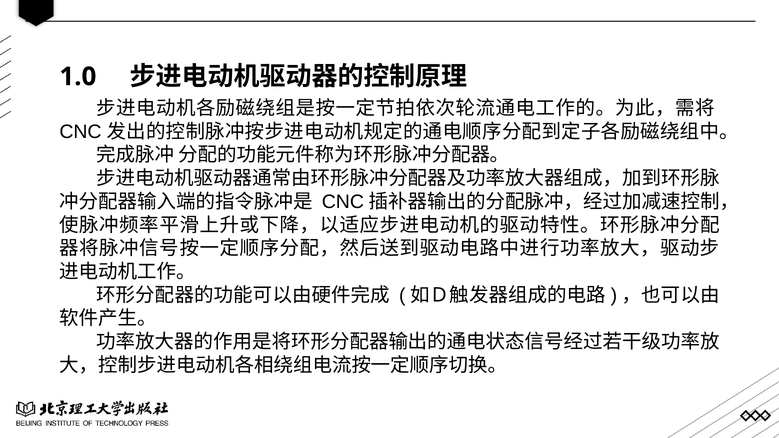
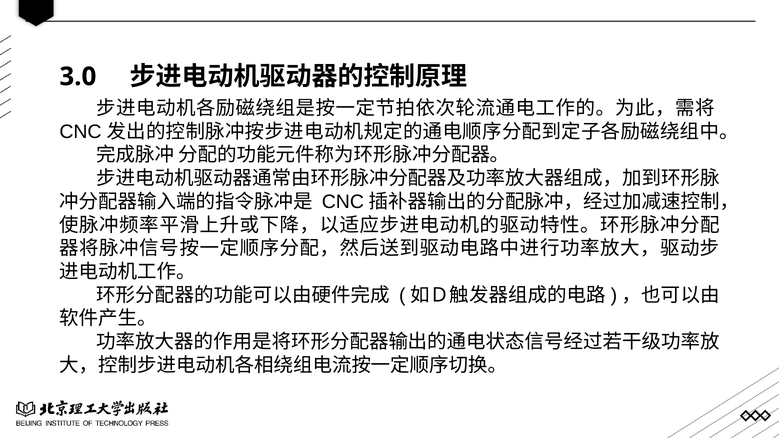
1.0: 1.0 -> 3.0 (78, 77)
